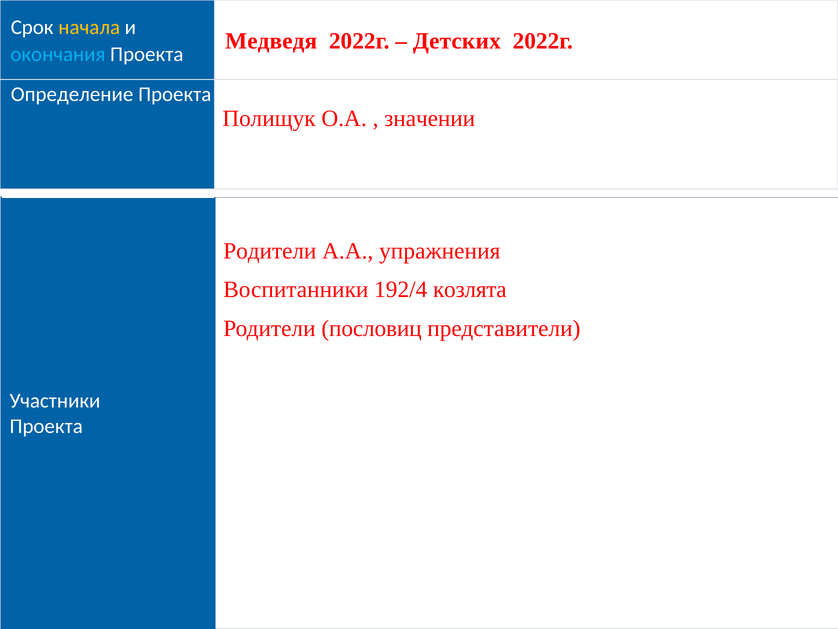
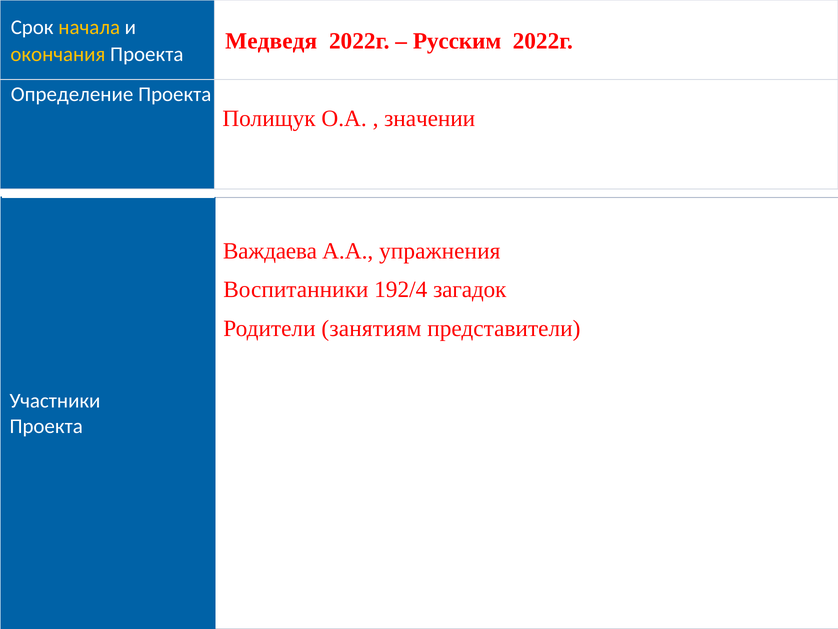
Детских: Детских -> Русским (457, 41)
окончания colour: light blue -> yellow (58, 54)
Родители: Родители -> Важдаева (270, 251)
козлята: козлята -> загадок (470, 289)
пословиц: пословиц -> занятиям (371, 328)
